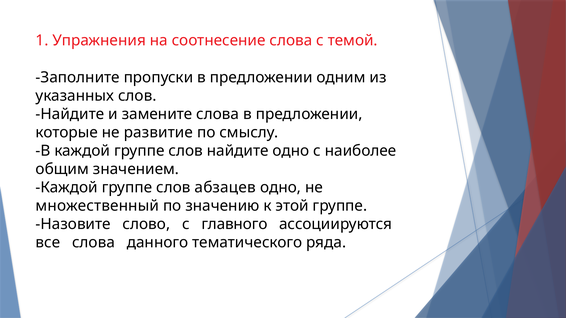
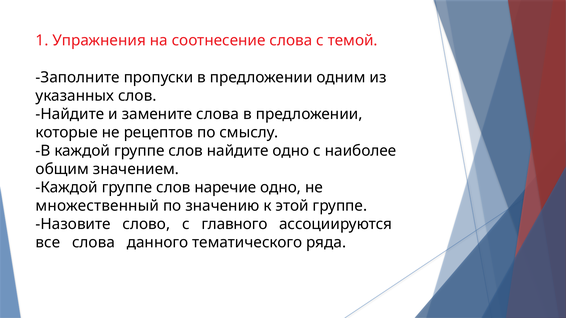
развитие: развитие -> рецептов (158, 133)
абзацев: абзацев -> наречие (225, 188)
